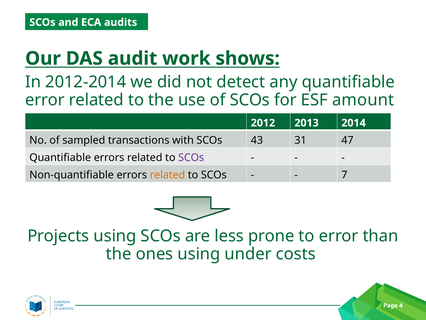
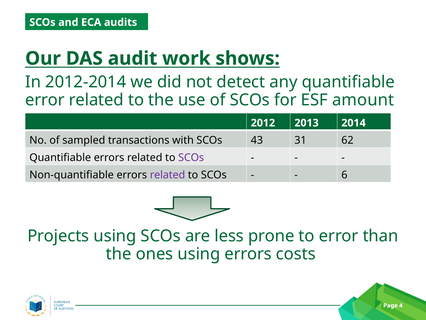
47: 47 -> 62 (347, 140)
related colour: orange -> purple (168, 175)
7: 7 -> 6 (344, 175)
using under: under -> errors (248, 254)
